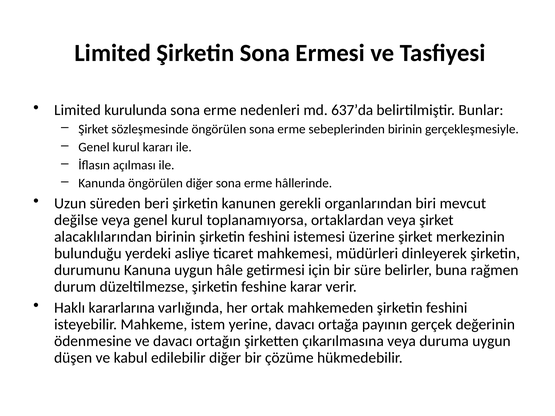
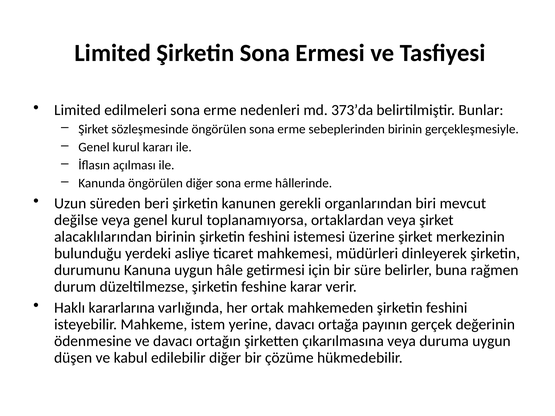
kurulunda: kurulunda -> edilmeleri (136, 110)
637’da: 637’da -> 373’da (352, 110)
